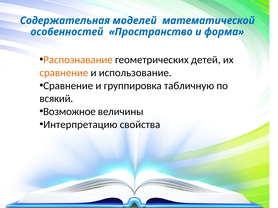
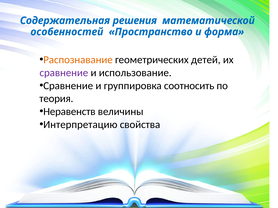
моделей: моделей -> решения (135, 21)
сравнение colour: orange -> purple (64, 73)
табличную: табличную -> соотносить (189, 86)
всякий: всякий -> теория (56, 99)
Возможное: Возможное -> Неравенств (69, 112)
